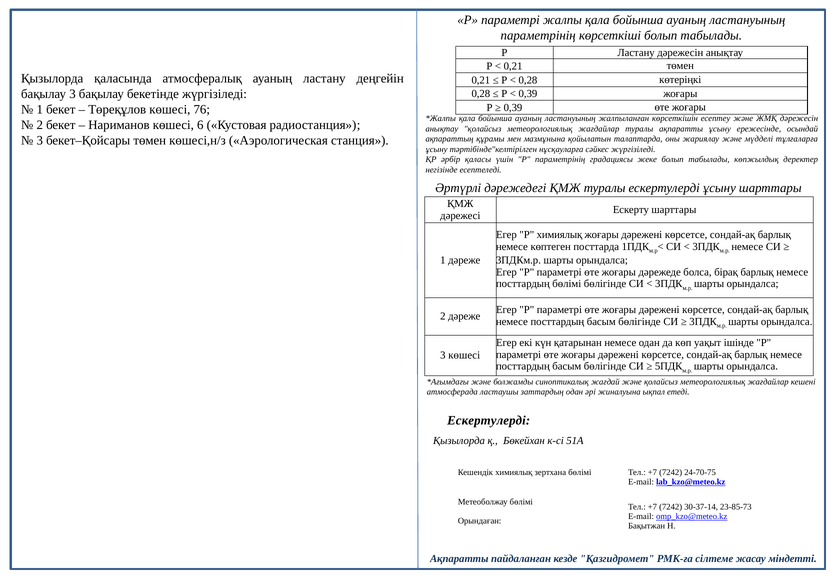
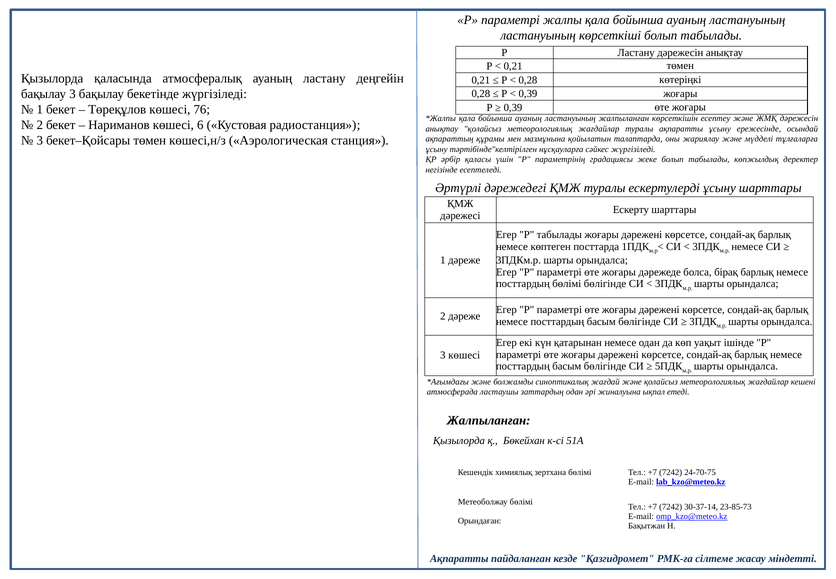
параметрінің: параметрінің -> ластануының (538, 36)
Р химиялық: химиялық -> табылады (559, 235)
Ескертулерді: Ескертулерді -> Жалпыланған (489, 420)
